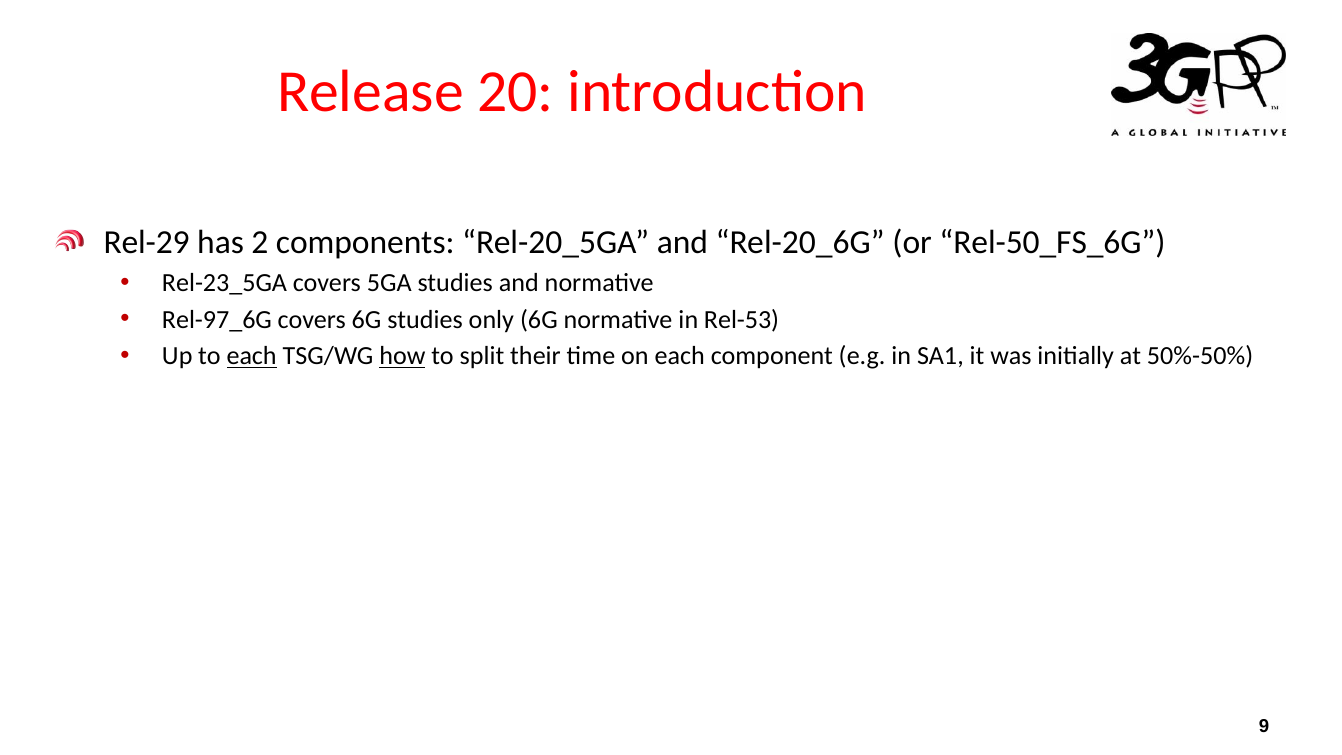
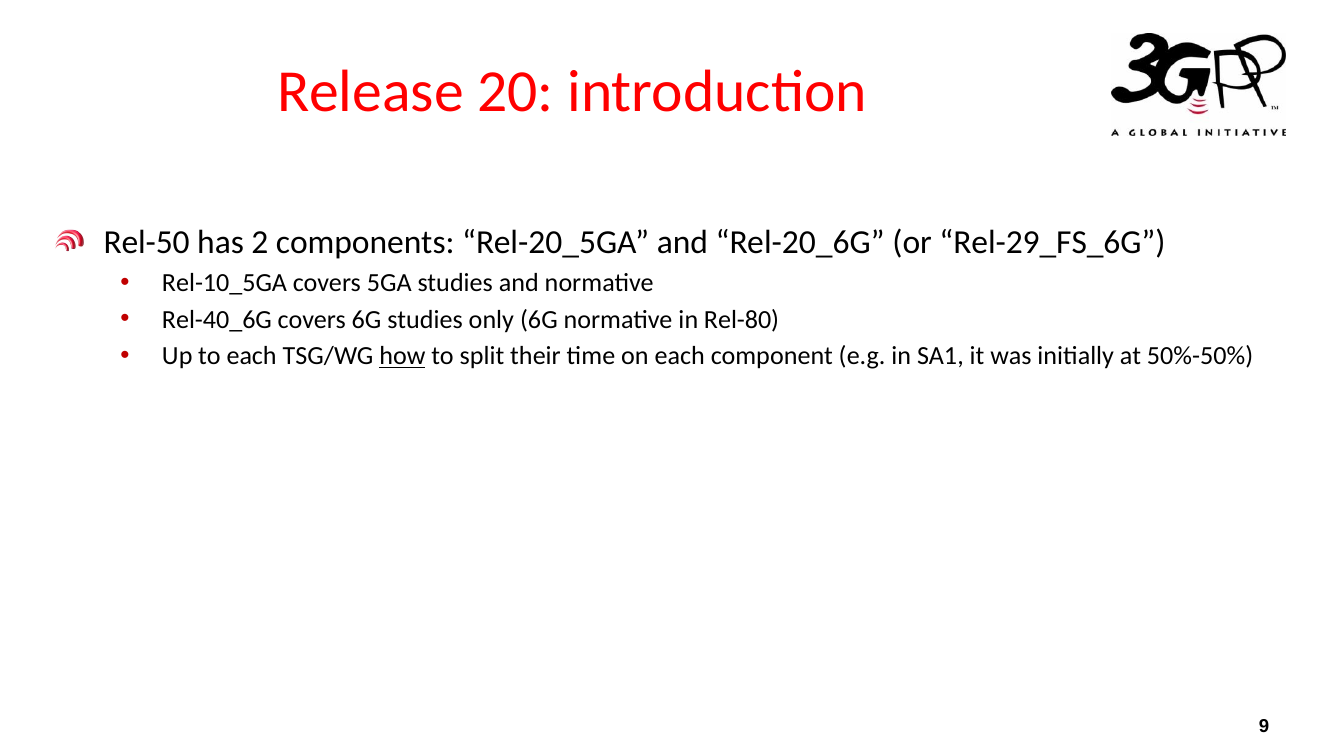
Rel-29: Rel-29 -> Rel-50 (147, 243)
Rel-50_FS_6G: Rel-50_FS_6G -> Rel-29_FS_6G (1052, 243)
Rel-23_5GA: Rel-23_5GA -> Rel-10_5GA (225, 283)
Rel-97_6G: Rel-97_6G -> Rel-40_6G (217, 320)
Rel-53: Rel-53 -> Rel-80 (742, 320)
each underline: present -> none (252, 356)
